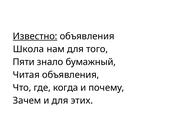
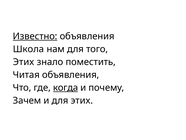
Пяти: Пяти -> Этих (24, 62)
бумажный: бумажный -> поместить (91, 62)
когда underline: none -> present (66, 87)
